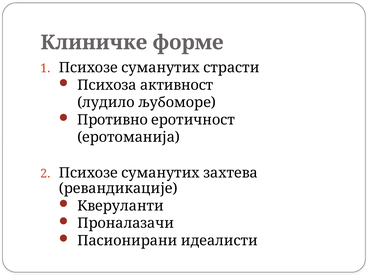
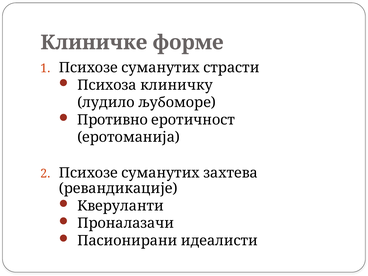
активност: активност -> клиничку (177, 85)
